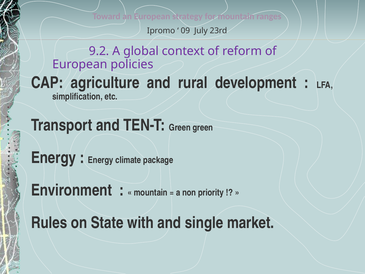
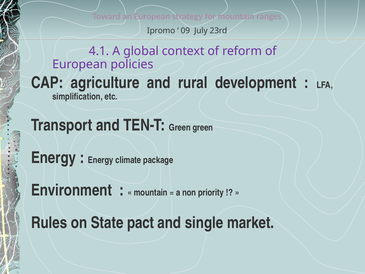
9.2: 9.2 -> 4.1 (99, 51)
with: with -> pact (141, 222)
